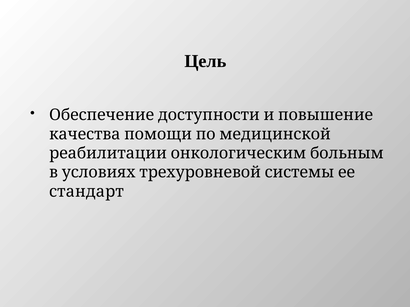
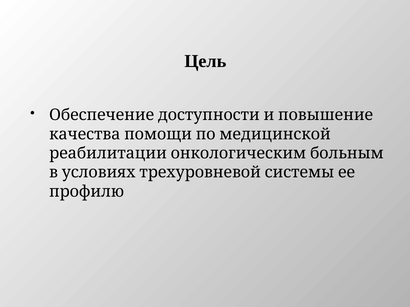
стандарт: стандарт -> профилю (87, 192)
